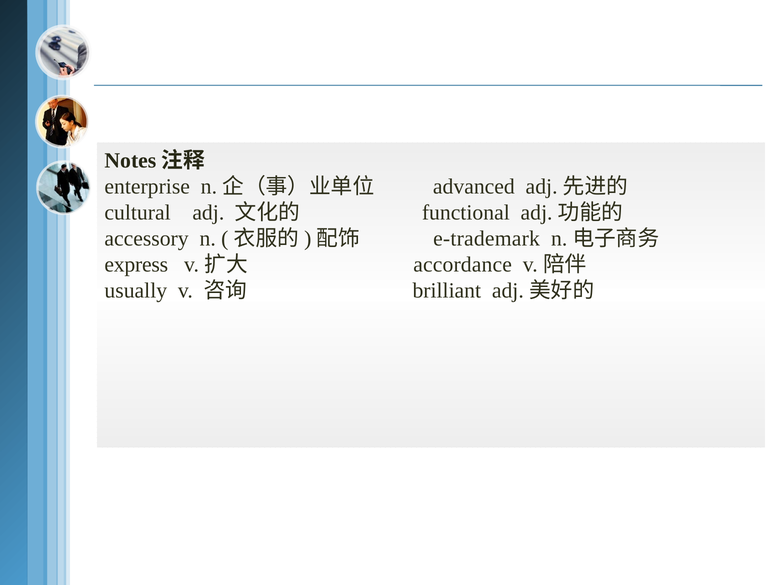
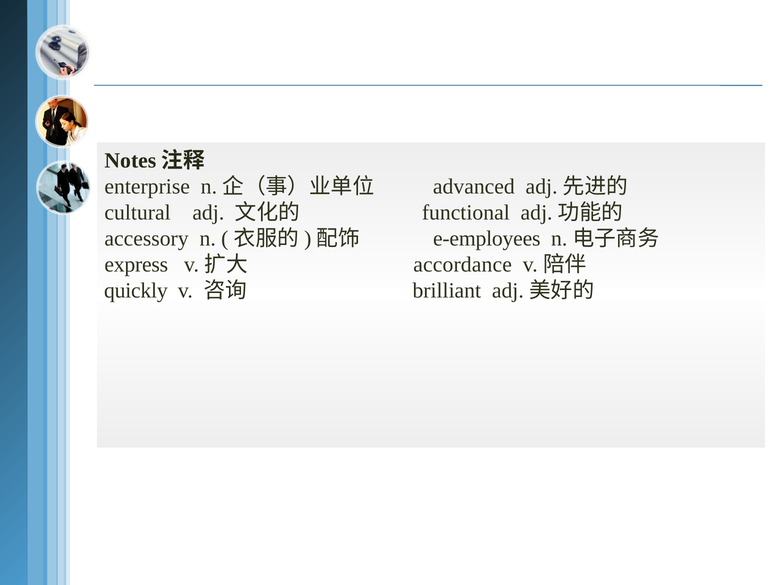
e-trademark: e-trademark -> e-employees (487, 239)
usually: usually -> quickly (136, 291)
